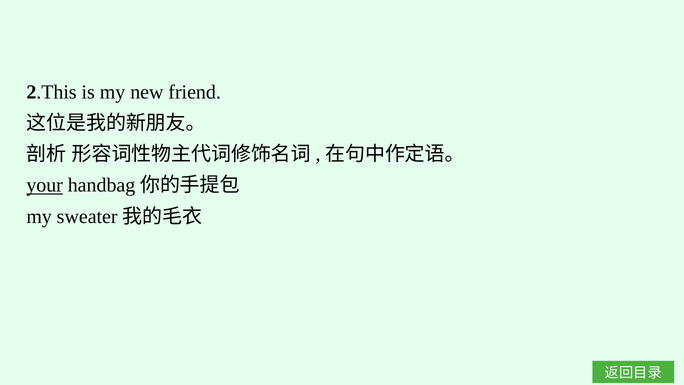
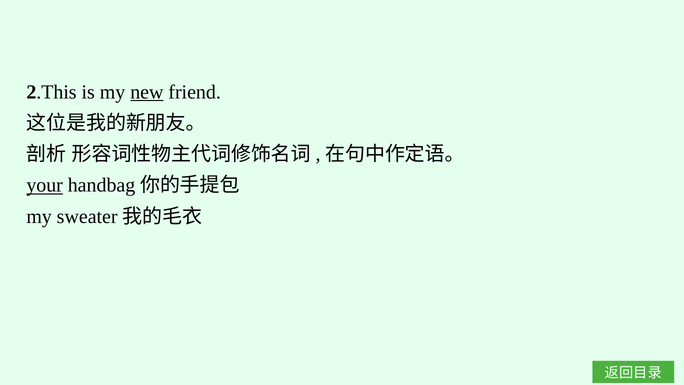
new underline: none -> present (147, 92)
